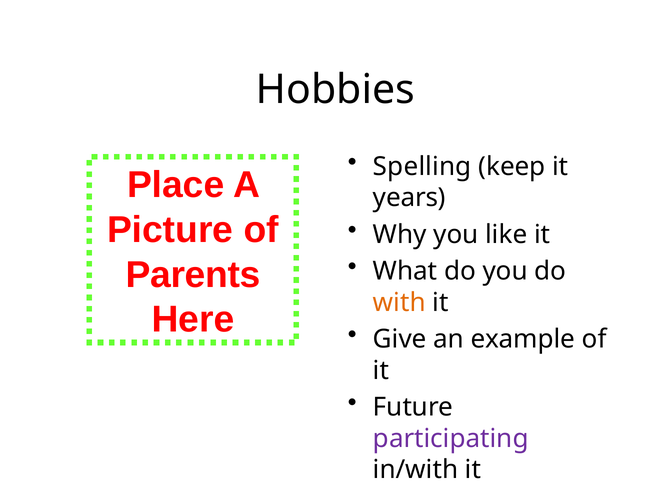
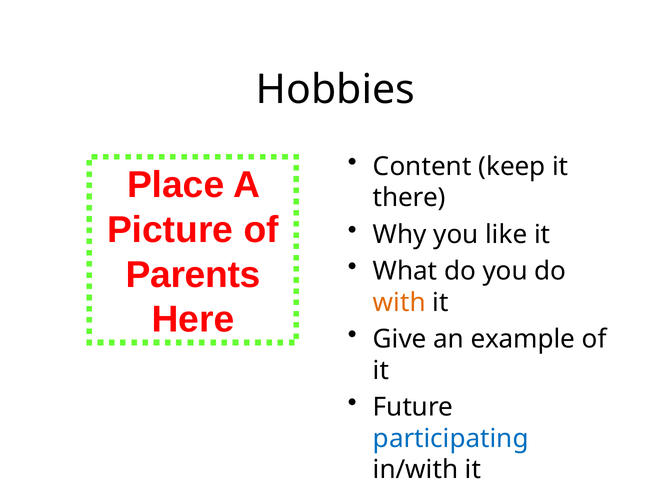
Spelling: Spelling -> Content (422, 166)
years: years -> there (409, 198)
participating colour: purple -> blue (451, 438)
